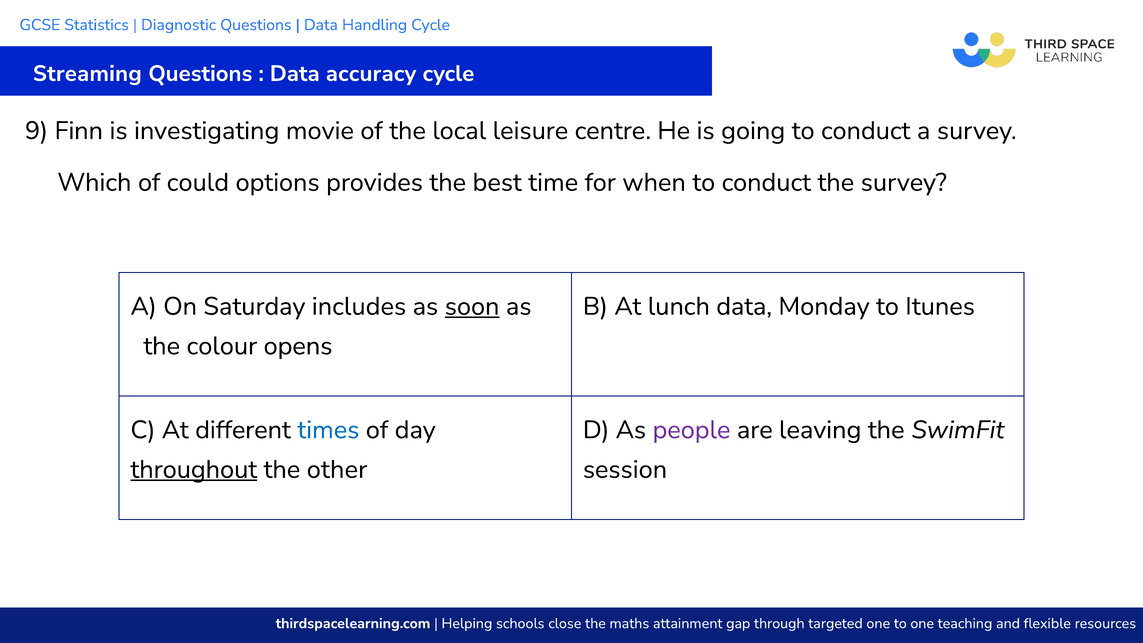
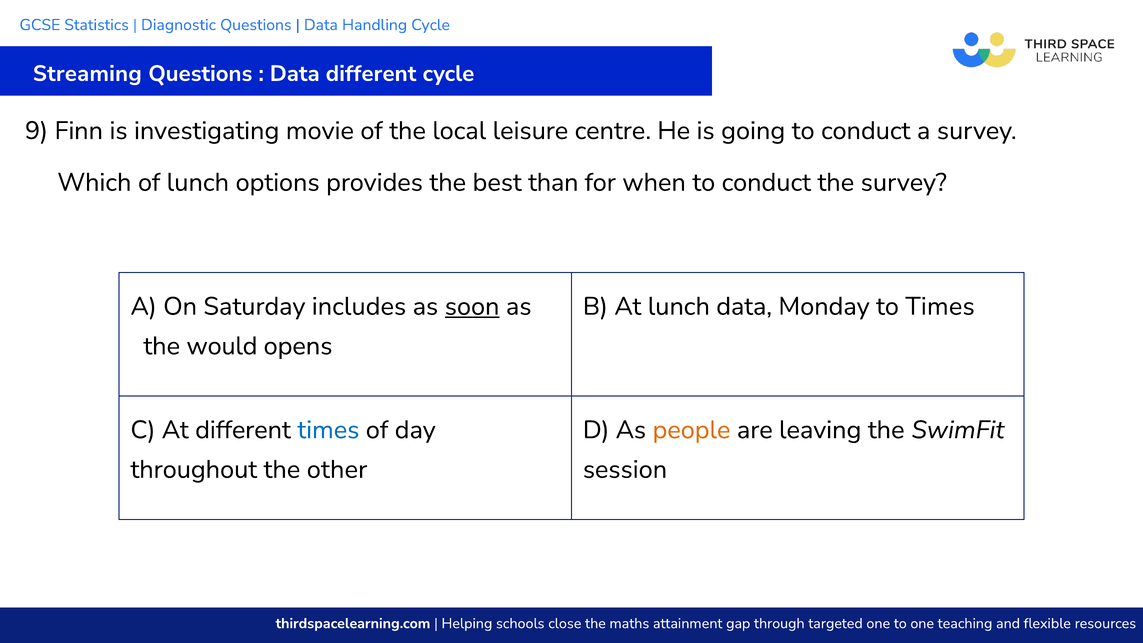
Data accuracy: accuracy -> different (371, 74)
of could: could -> lunch (198, 182)
time: time -> than (553, 182)
to Itunes: Itunes -> Times (940, 306)
colour: colour -> would (222, 346)
people colour: purple -> orange (691, 430)
throughout underline: present -> none (194, 469)
